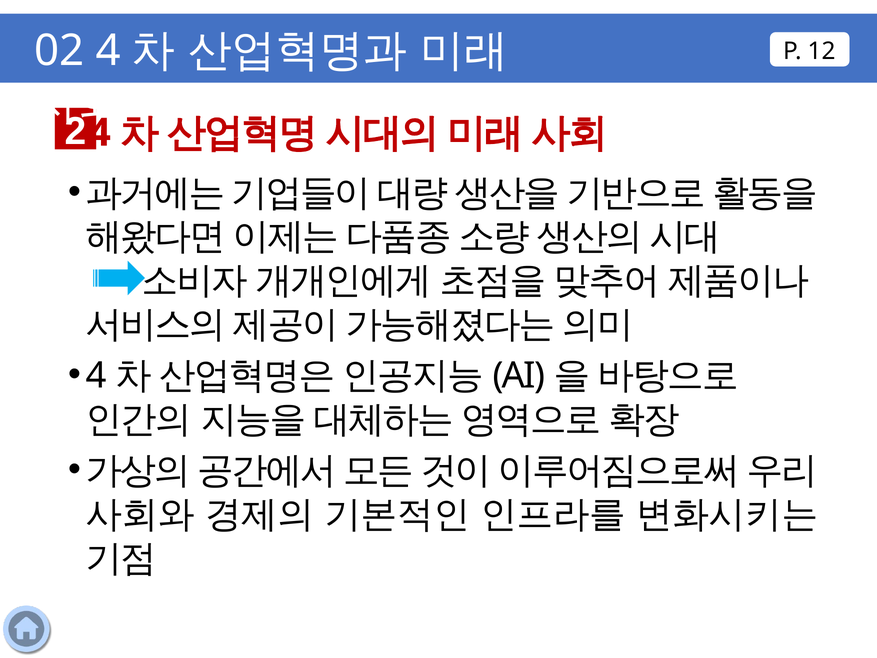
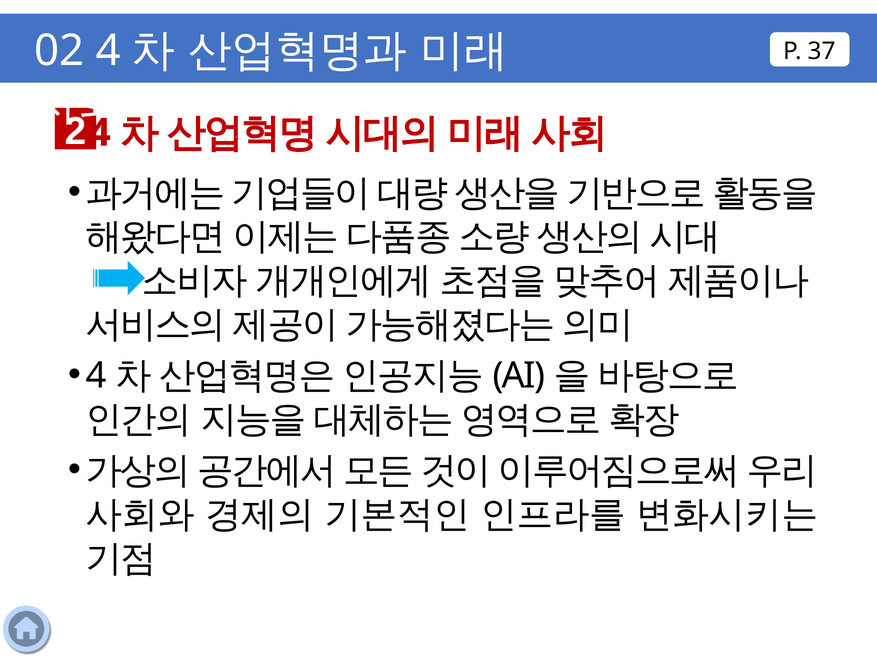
12: 12 -> 37 (822, 51)
